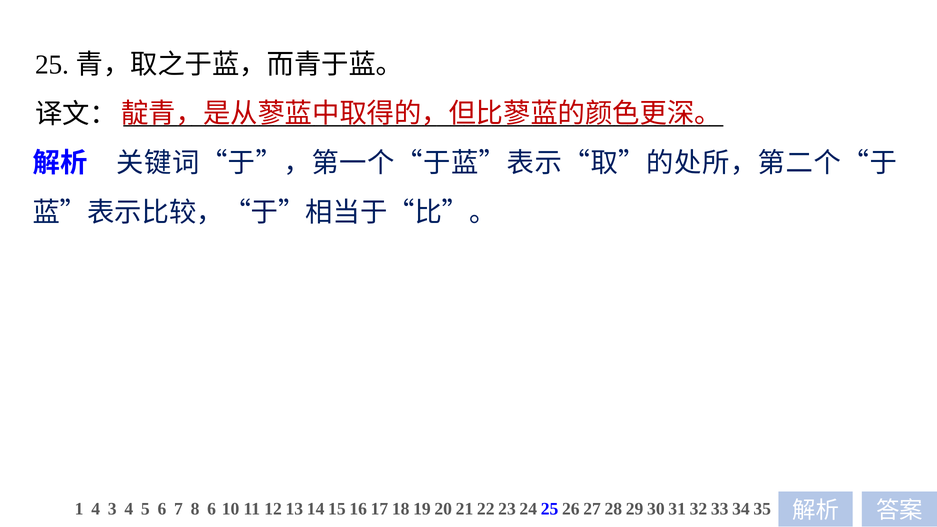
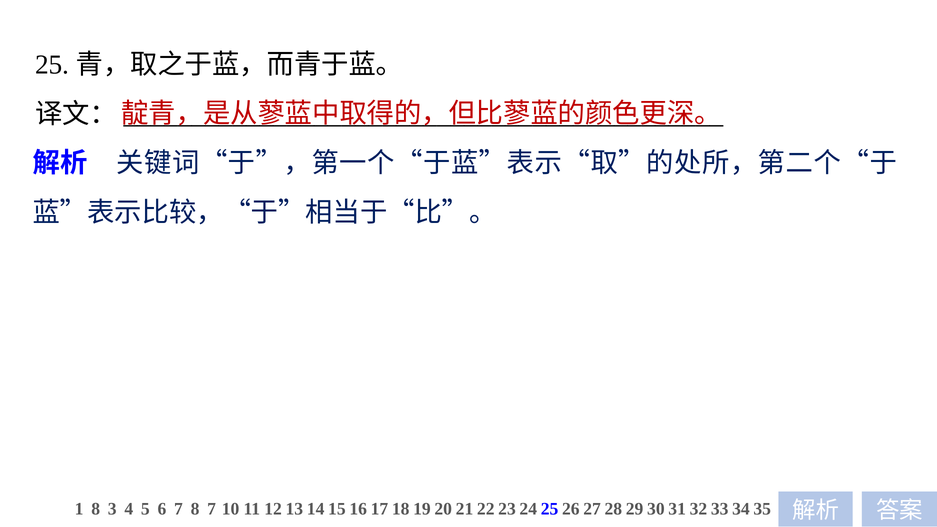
1 4: 4 -> 8 (96, 509)
8 6: 6 -> 7 (212, 509)
